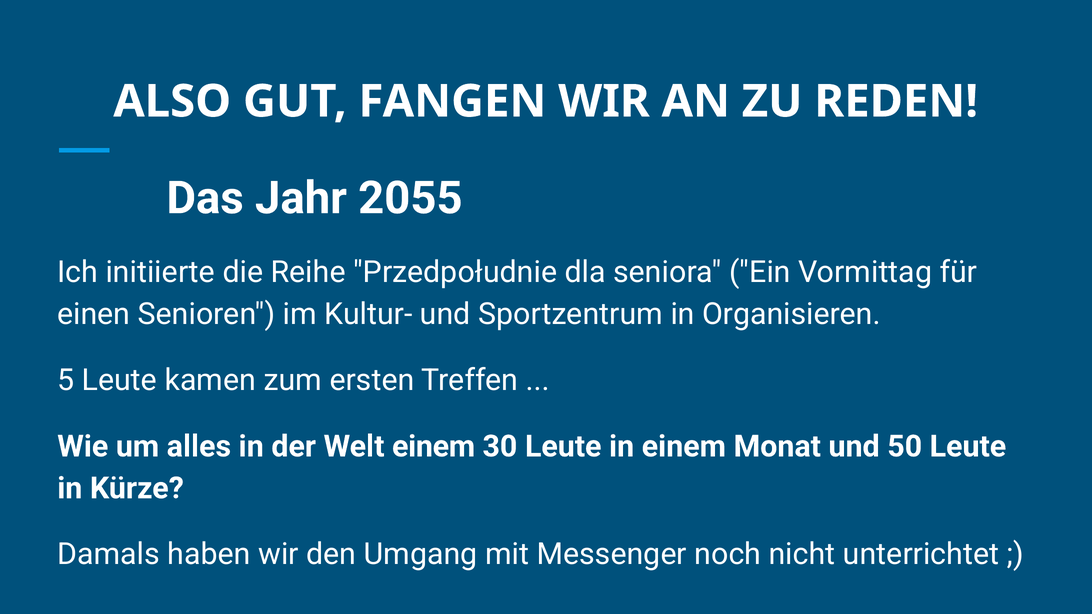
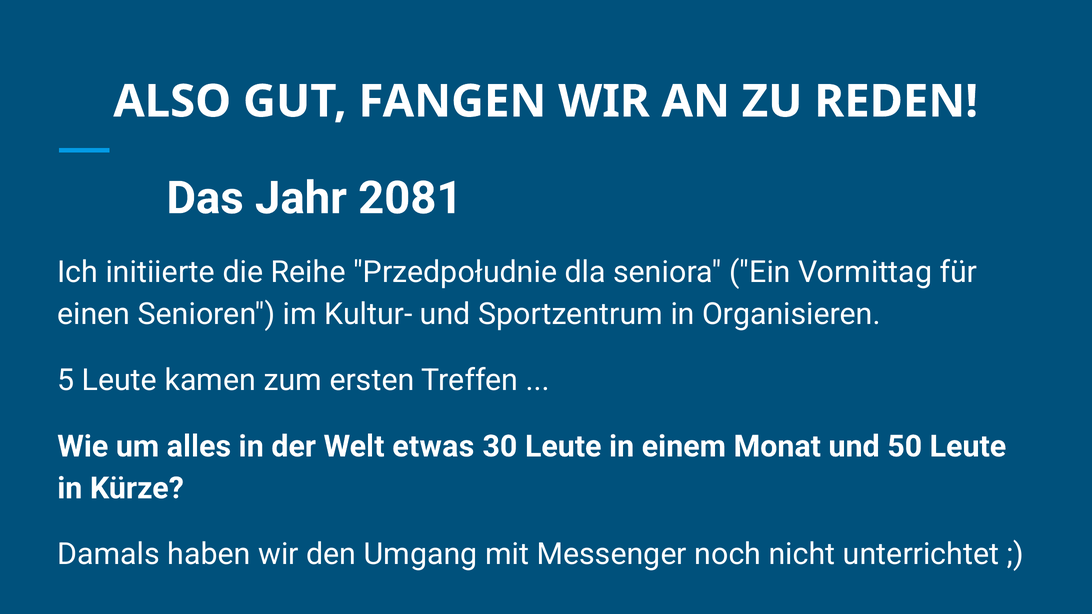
2055: 2055 -> 2081 (410, 198)
Welt einem: einem -> etwas (433, 447)
